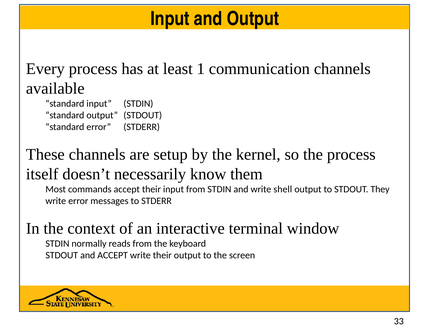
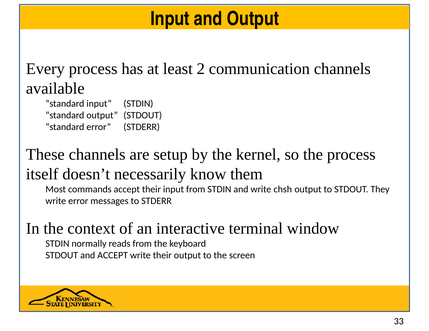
1: 1 -> 2 (201, 69)
shell: shell -> chsh (283, 190)
